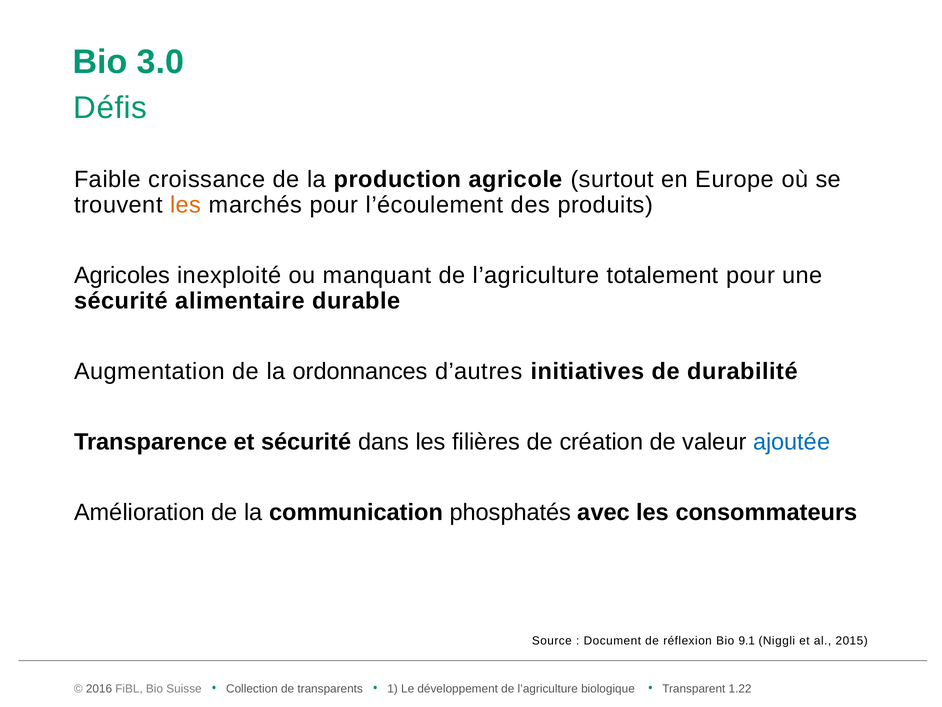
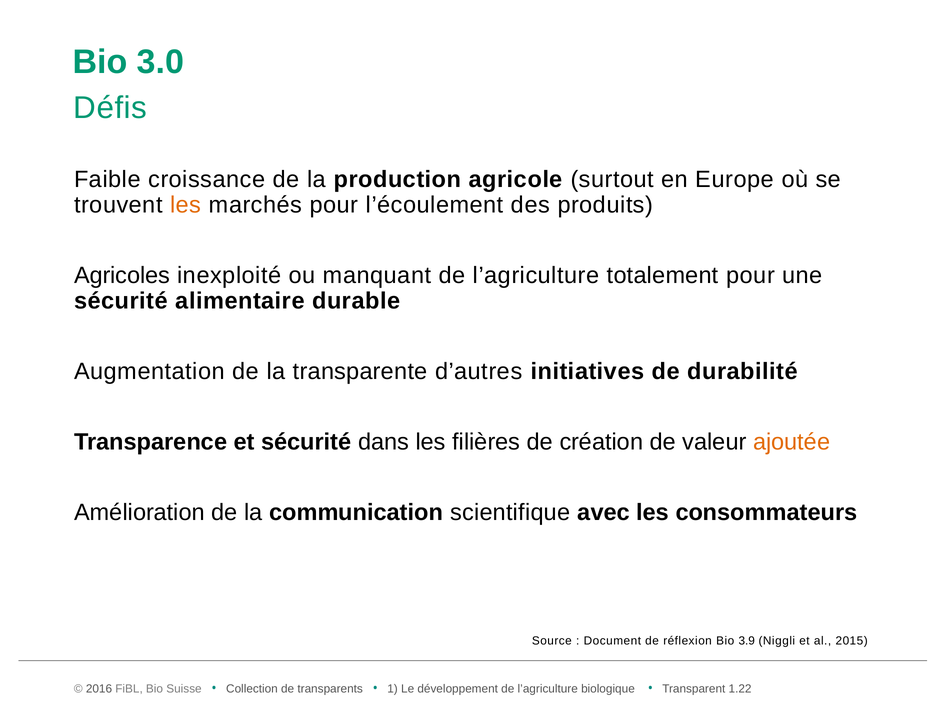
ordonnances: ordonnances -> transparente (360, 371)
ajoutée colour: blue -> orange (792, 442)
phosphatés: phosphatés -> scientifique (510, 512)
9.1: 9.1 -> 3.9 (747, 640)
